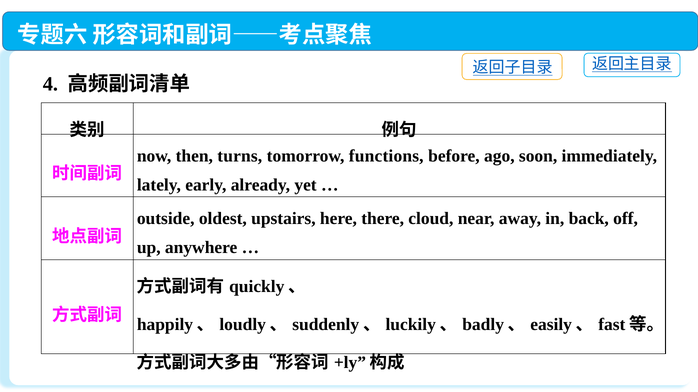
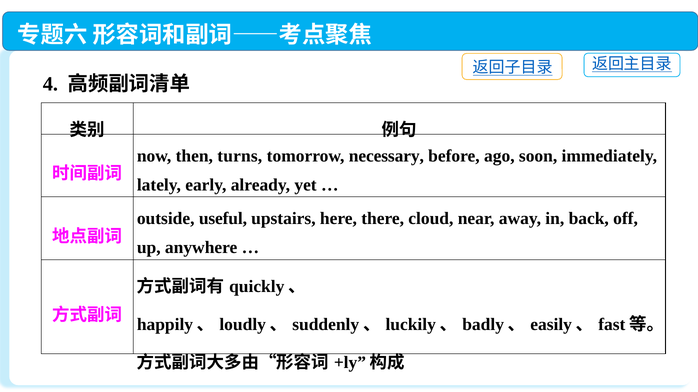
functions: functions -> necessary (386, 156)
oldest: oldest -> useful (223, 219)
